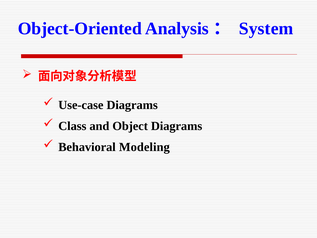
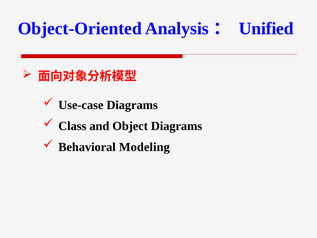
System: System -> Unified (266, 28)
